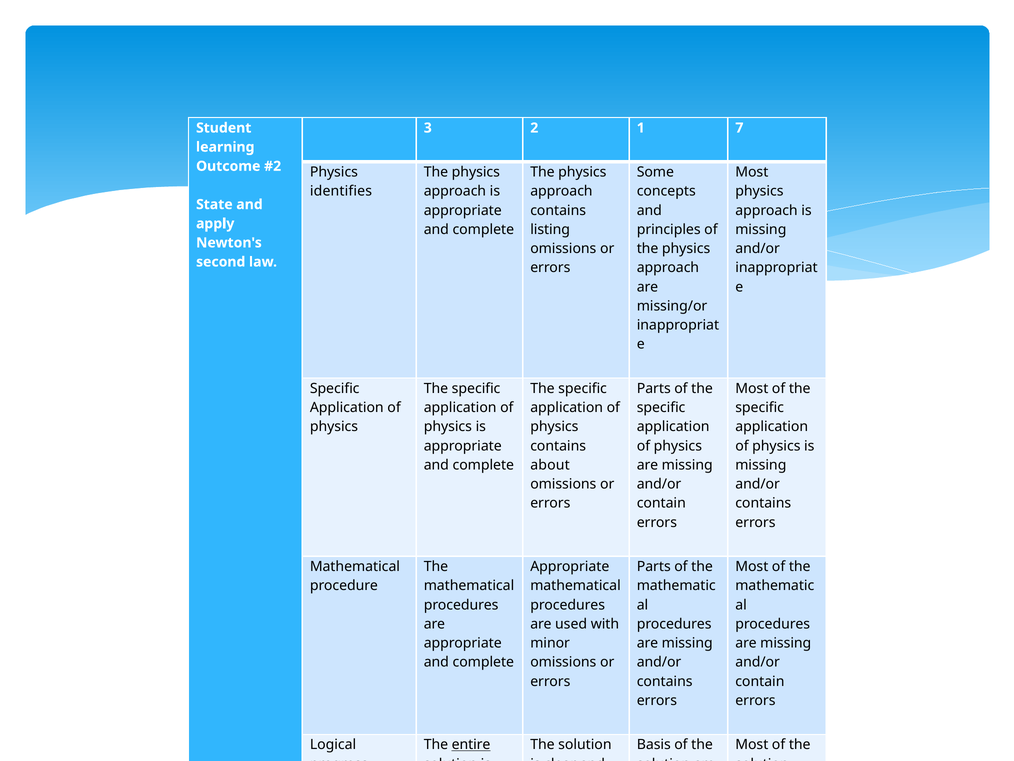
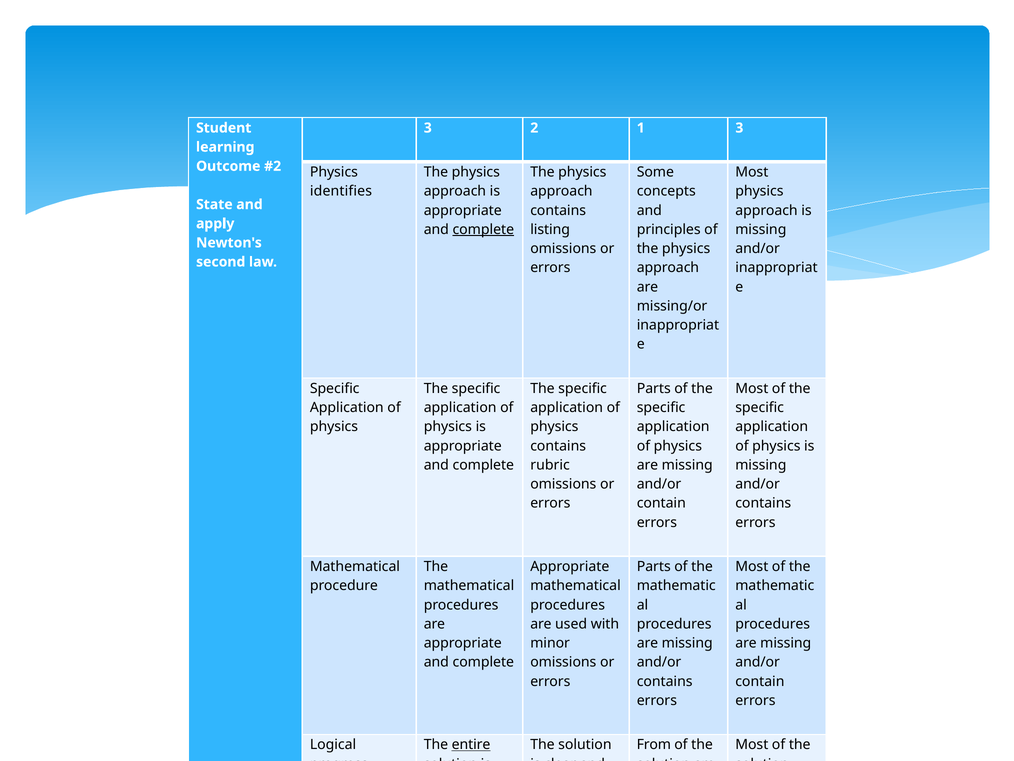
1 7: 7 -> 3 (739, 128)
complete underline: none -> present (483, 229)
about: about -> rubric (550, 465)
Basis: Basis -> From (654, 744)
